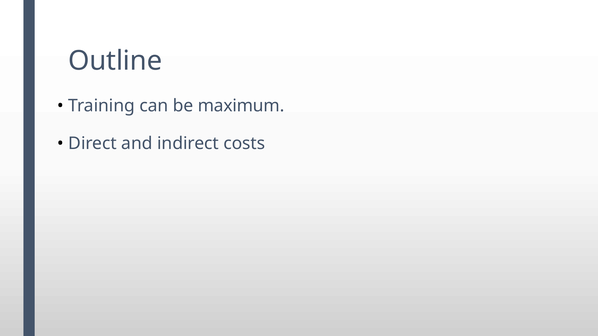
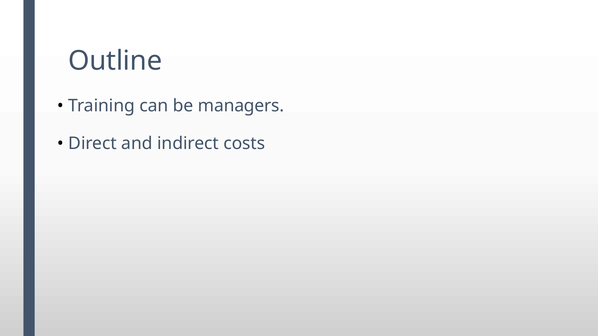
maximum: maximum -> managers (241, 106)
